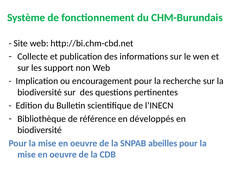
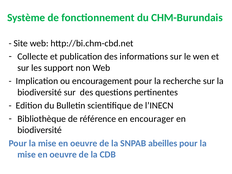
développés: développés -> encourager (152, 119)
